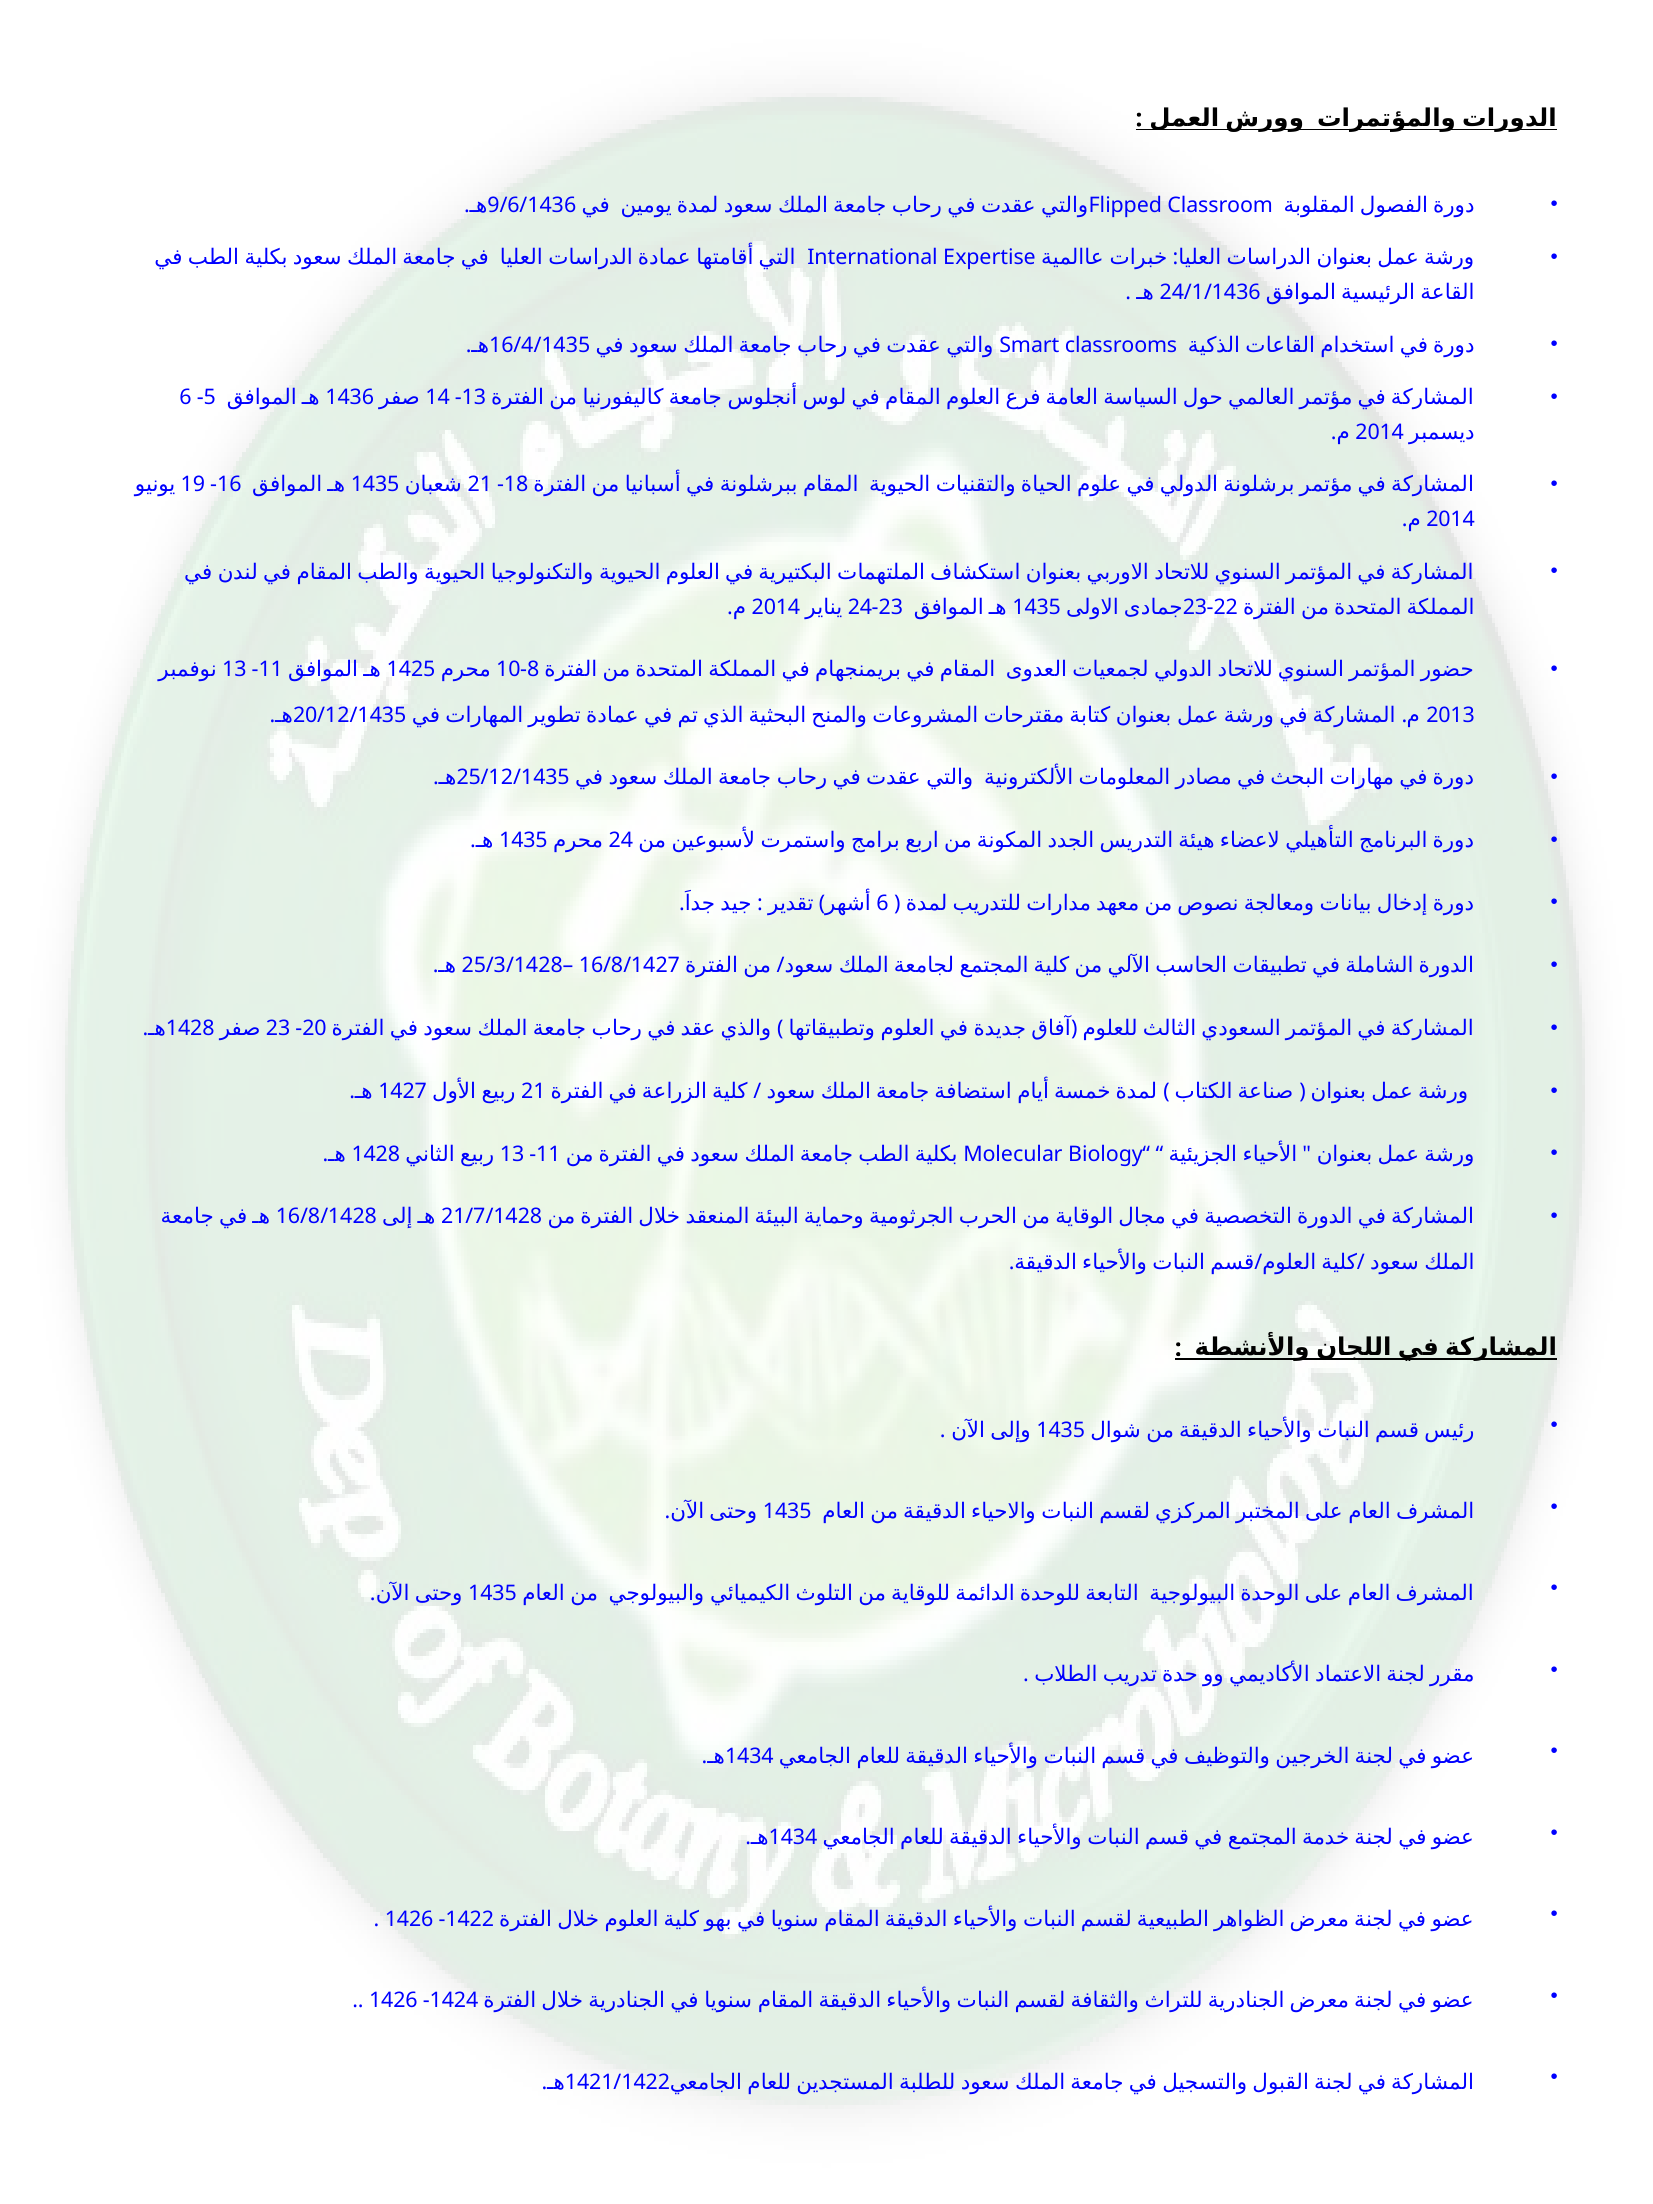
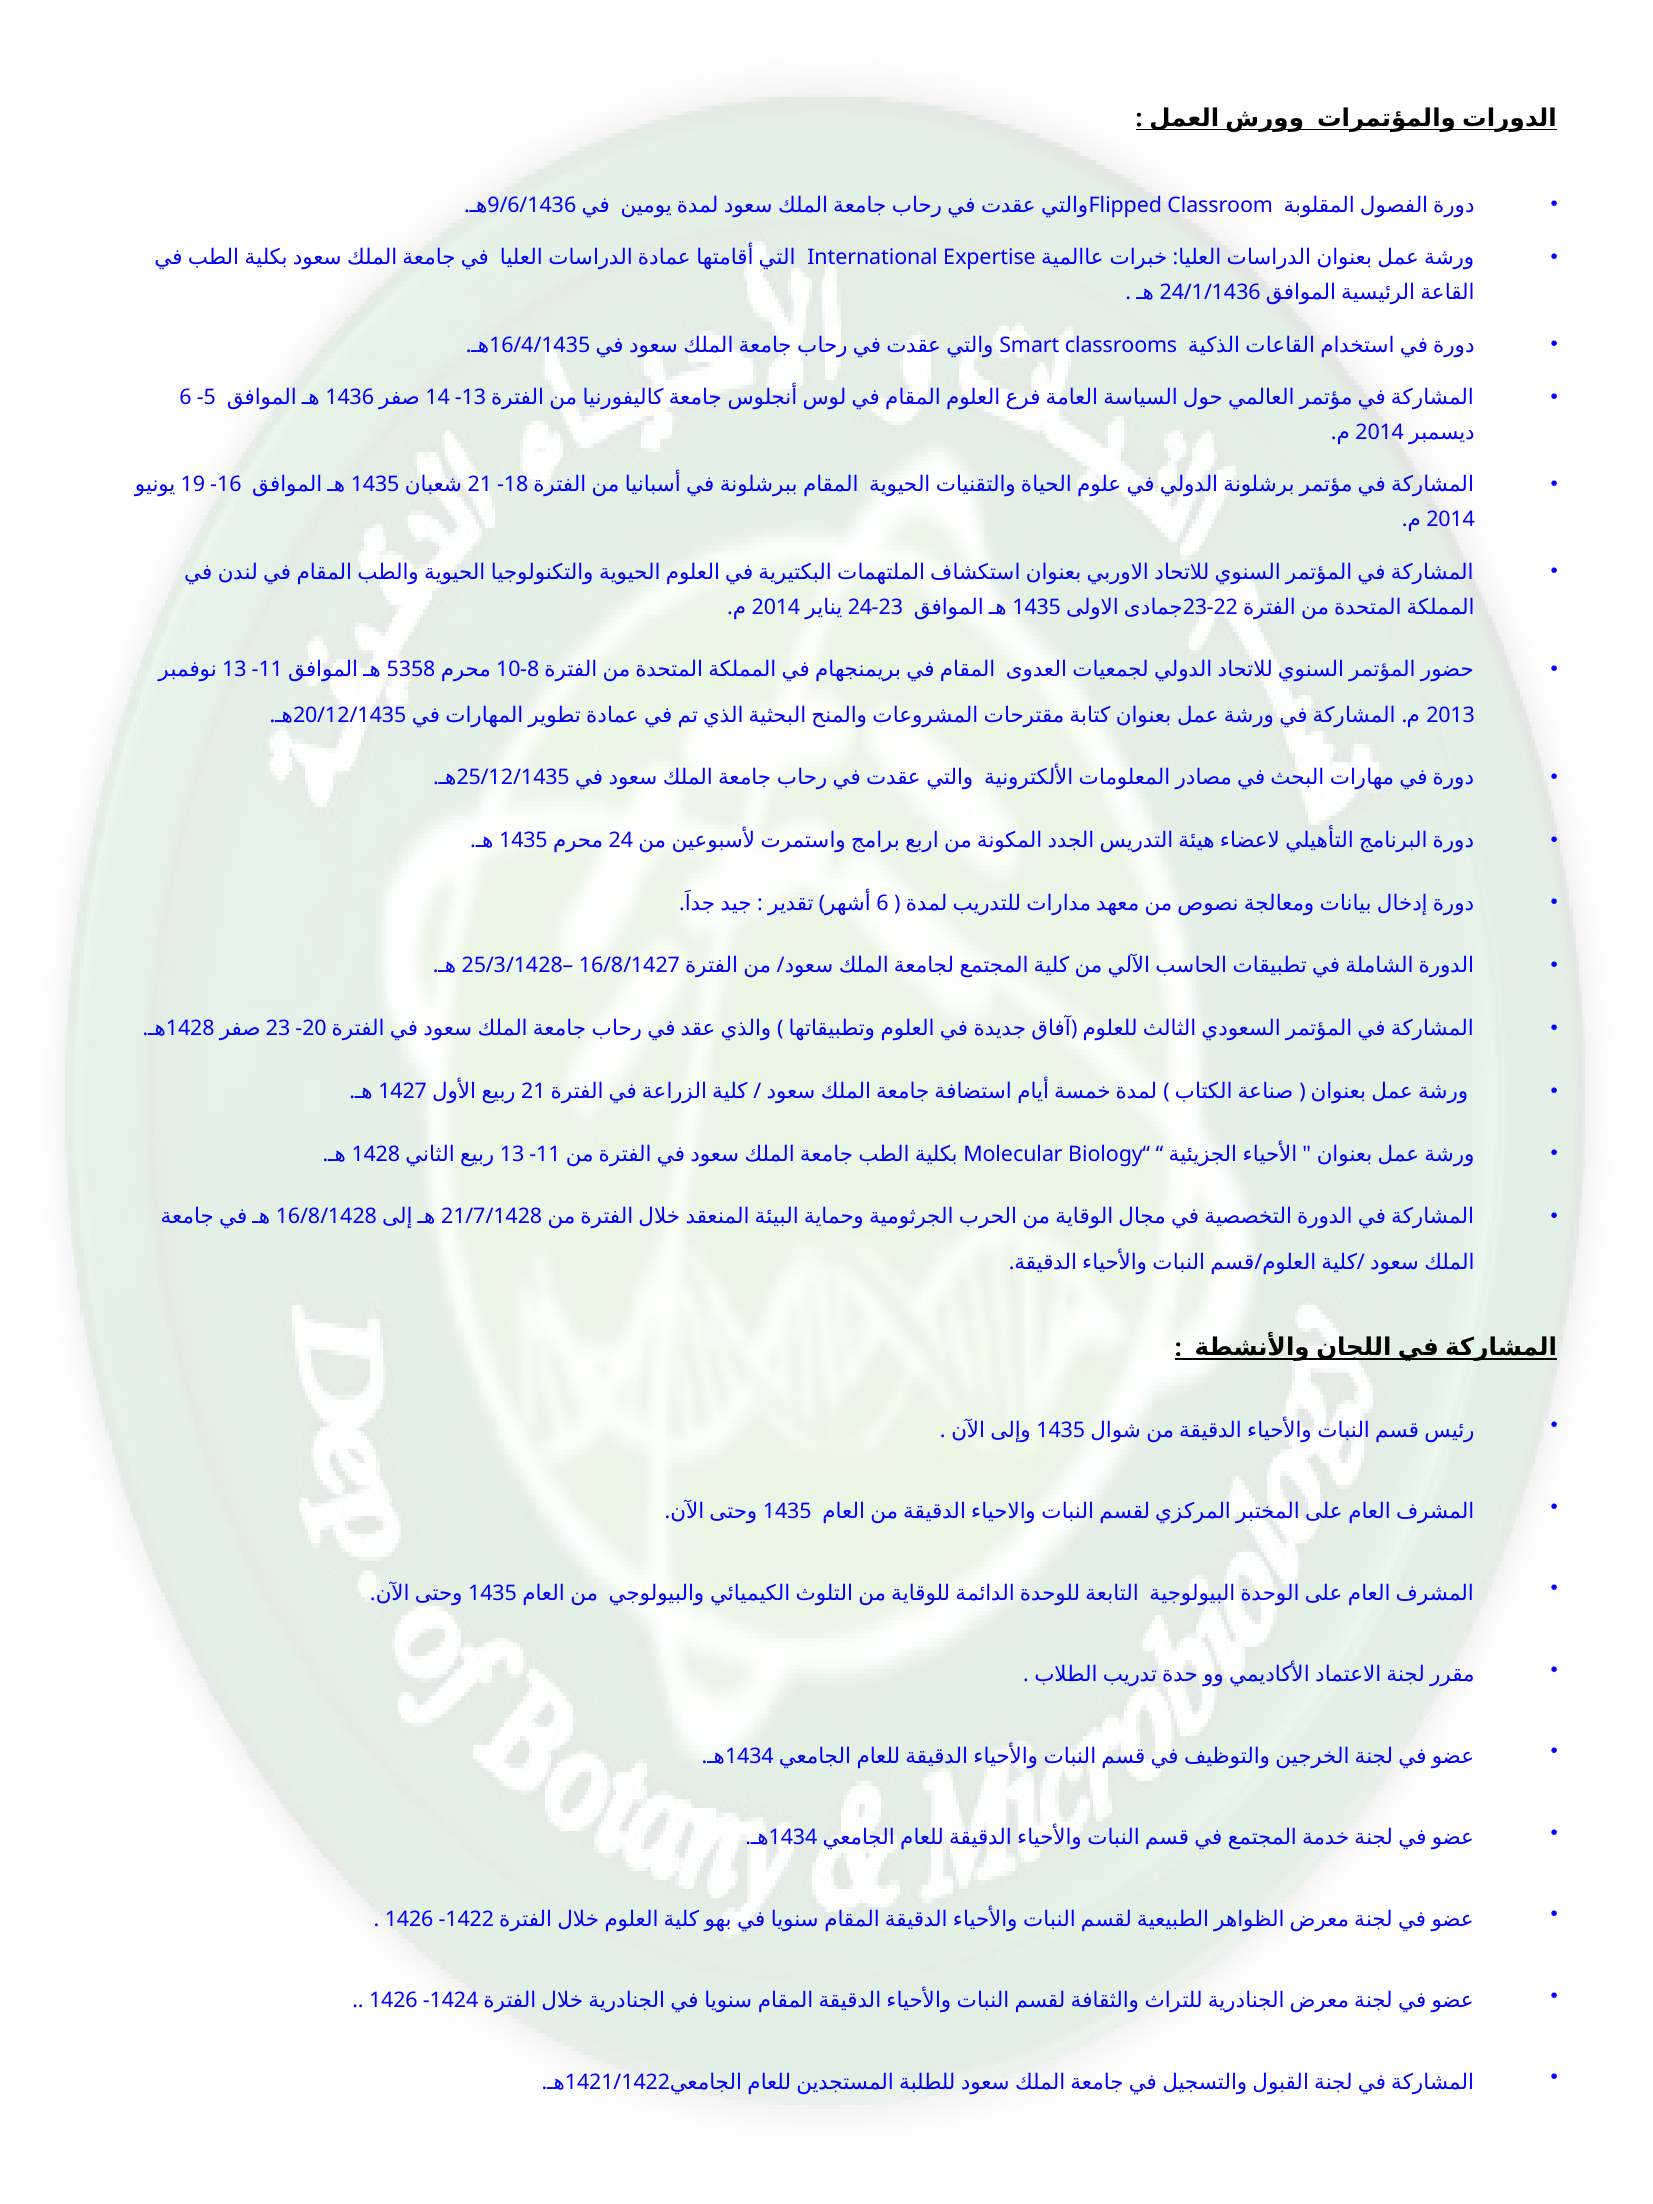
1425: 1425 -> 5358 (411, 670)
